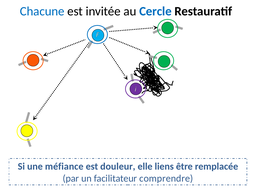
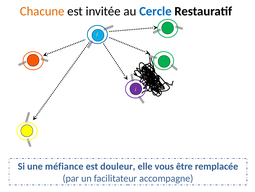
Chacune colour: blue -> orange (42, 11)
liens: liens -> vous (164, 166)
comprendre: comprendre -> accompagne (166, 178)
